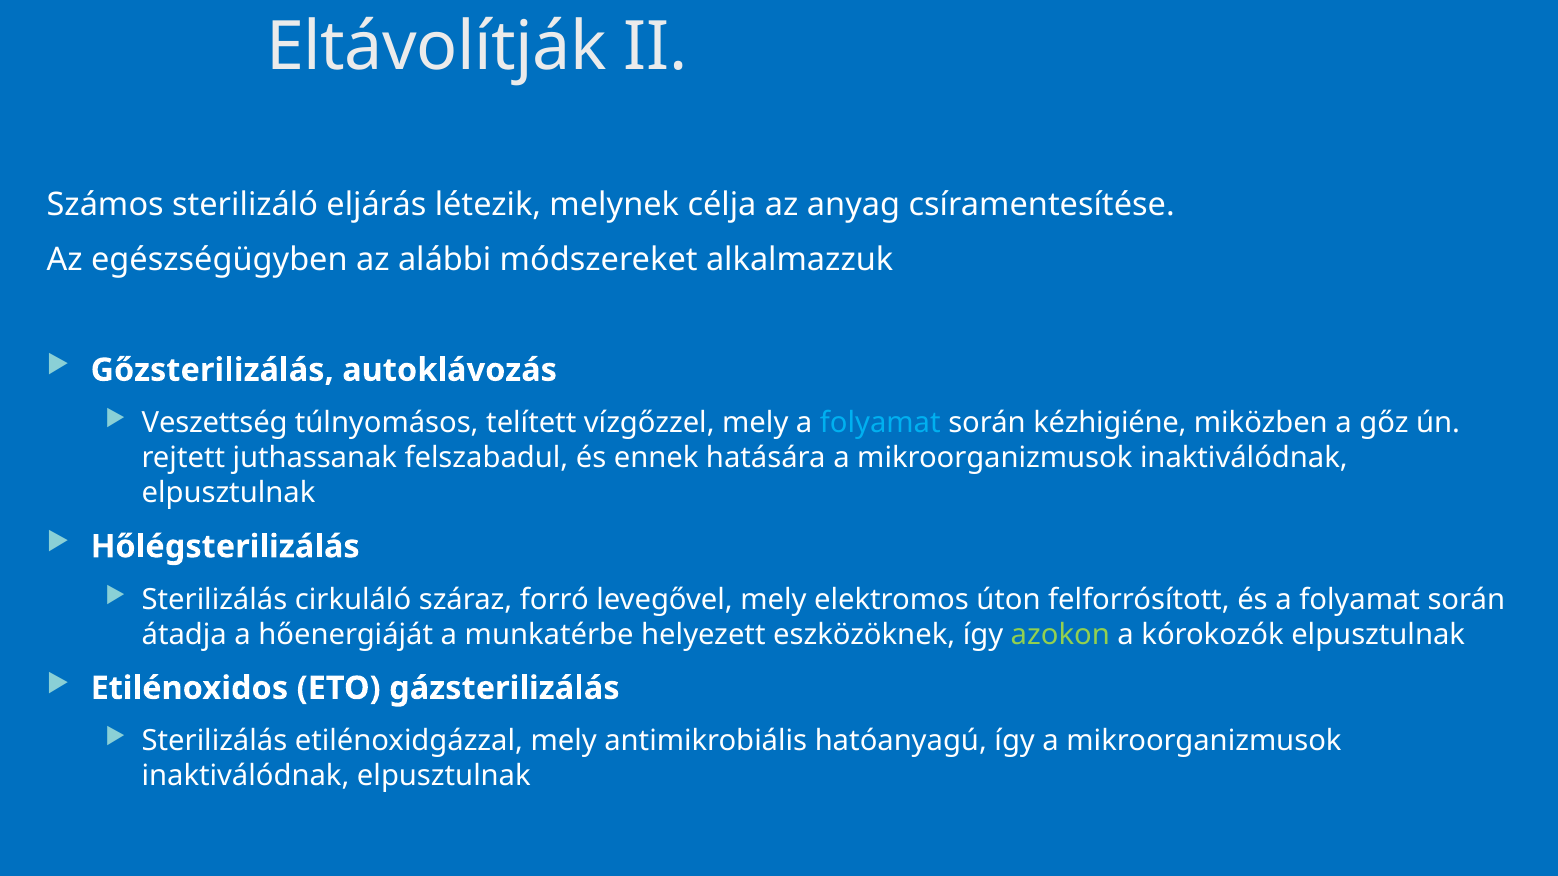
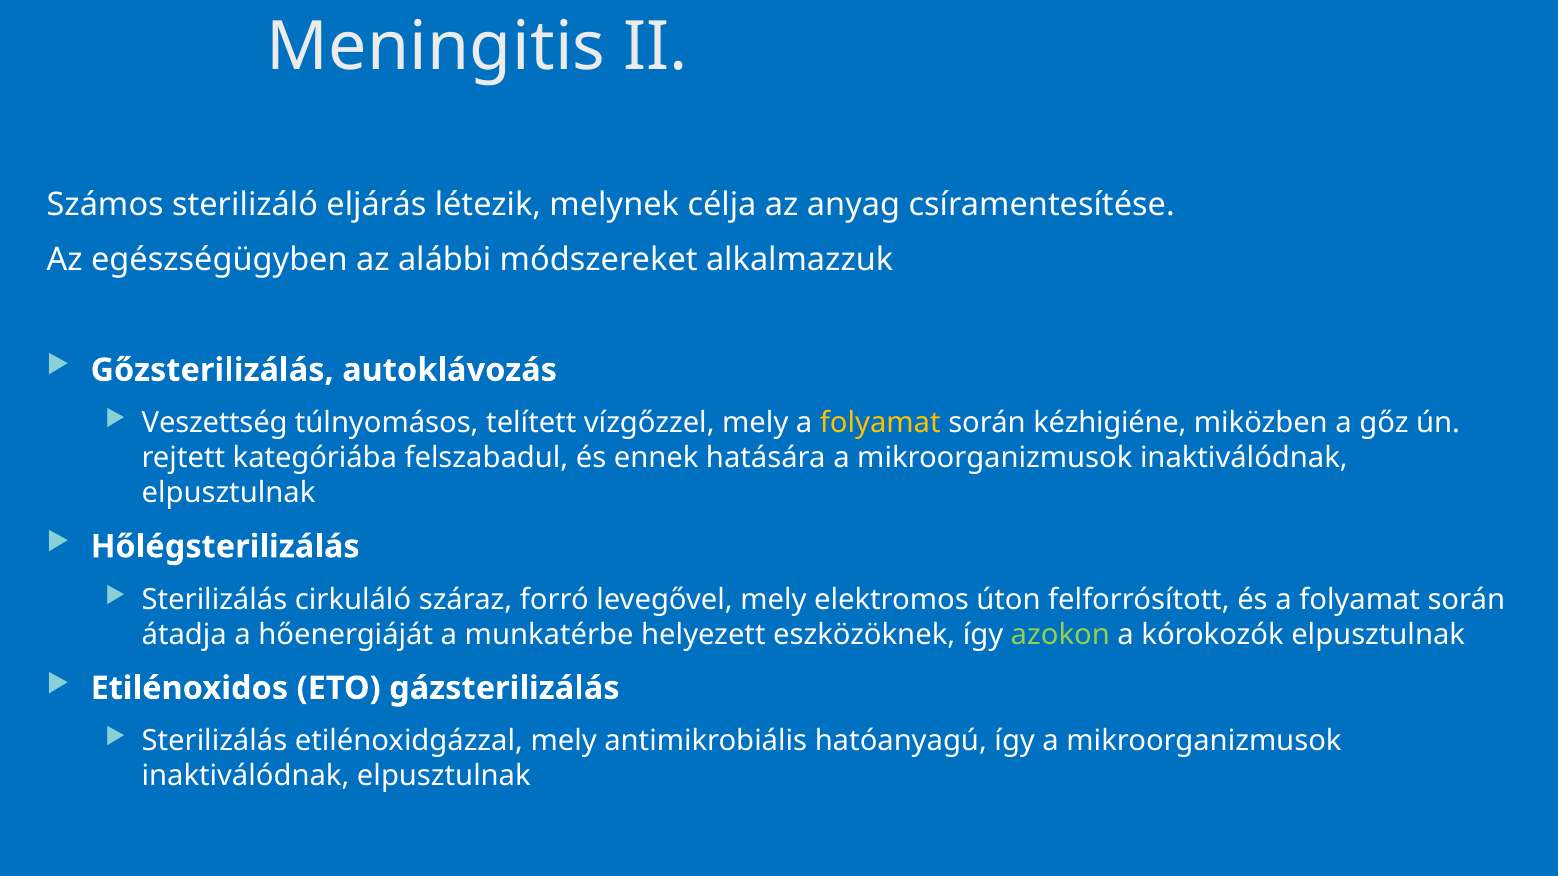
Eltávolítják: Eltávolítják -> Meningitis (436, 47)
folyamat colour: light blue -> yellow (880, 423)
juthassanak: juthassanak -> kategóriába (315, 458)
